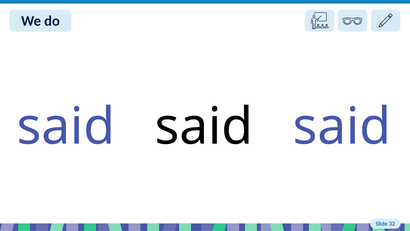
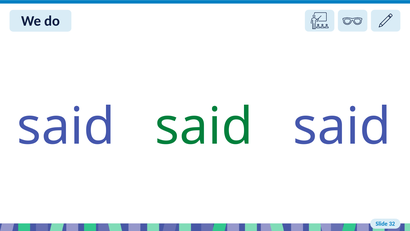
said colour: black -> green (204, 127)
